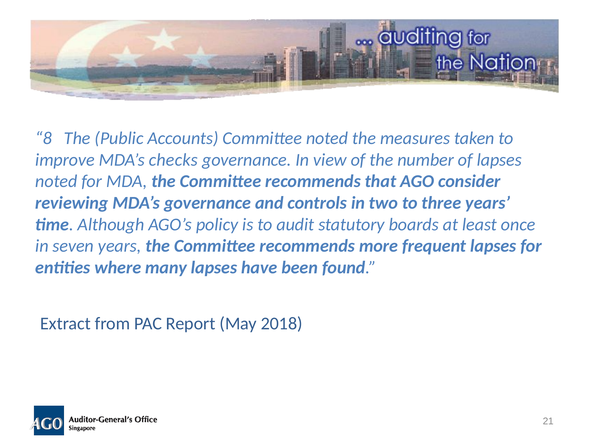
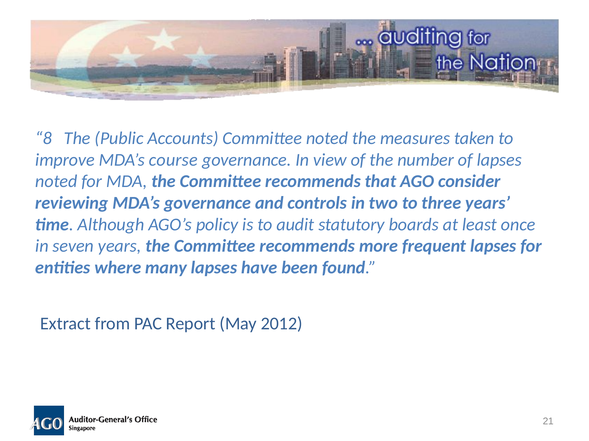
checks: checks -> course (173, 160)
2018: 2018 -> 2012 (282, 324)
